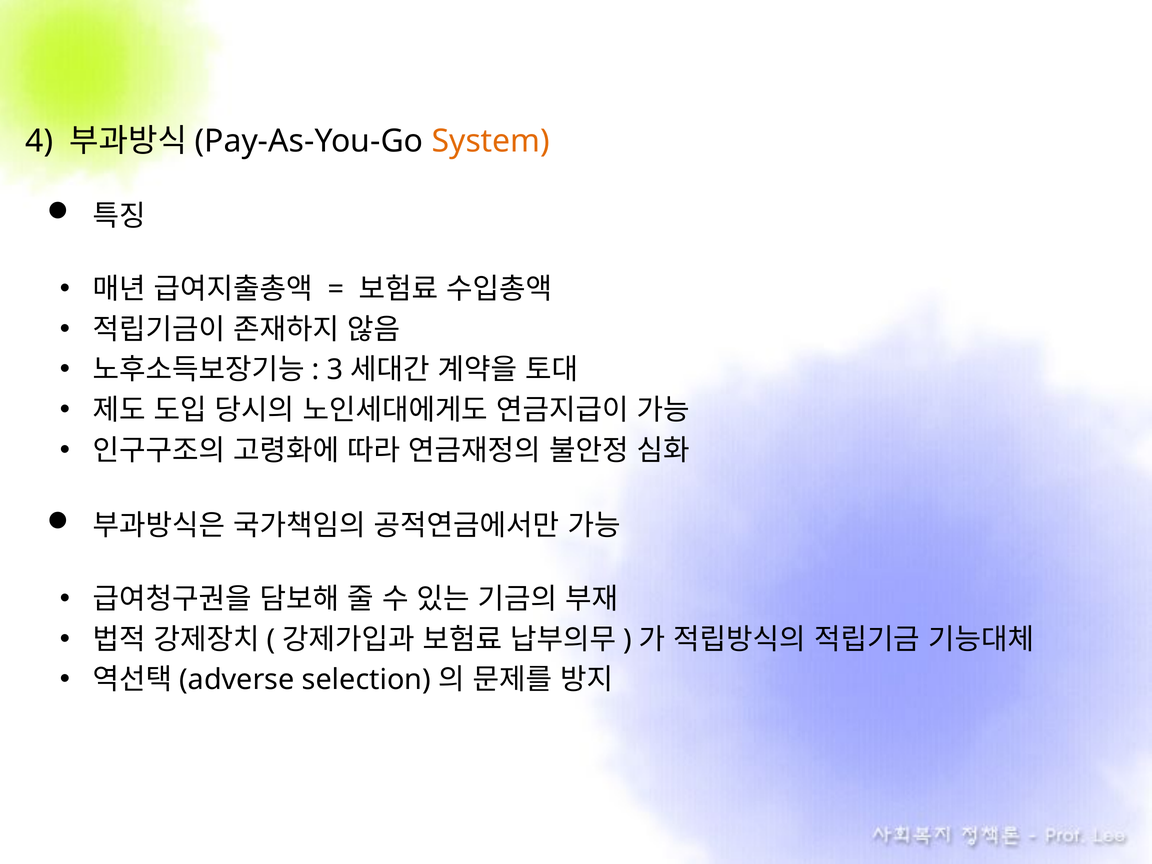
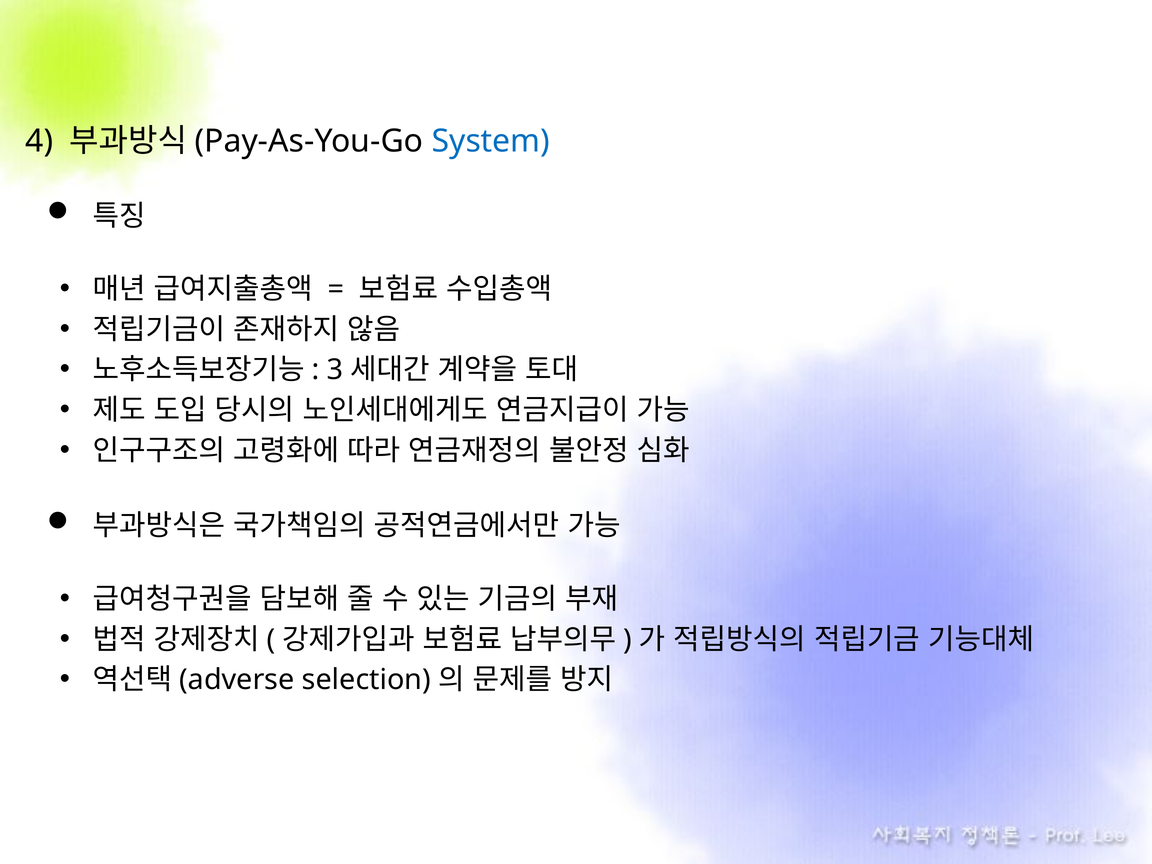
System colour: orange -> blue (491, 141)
